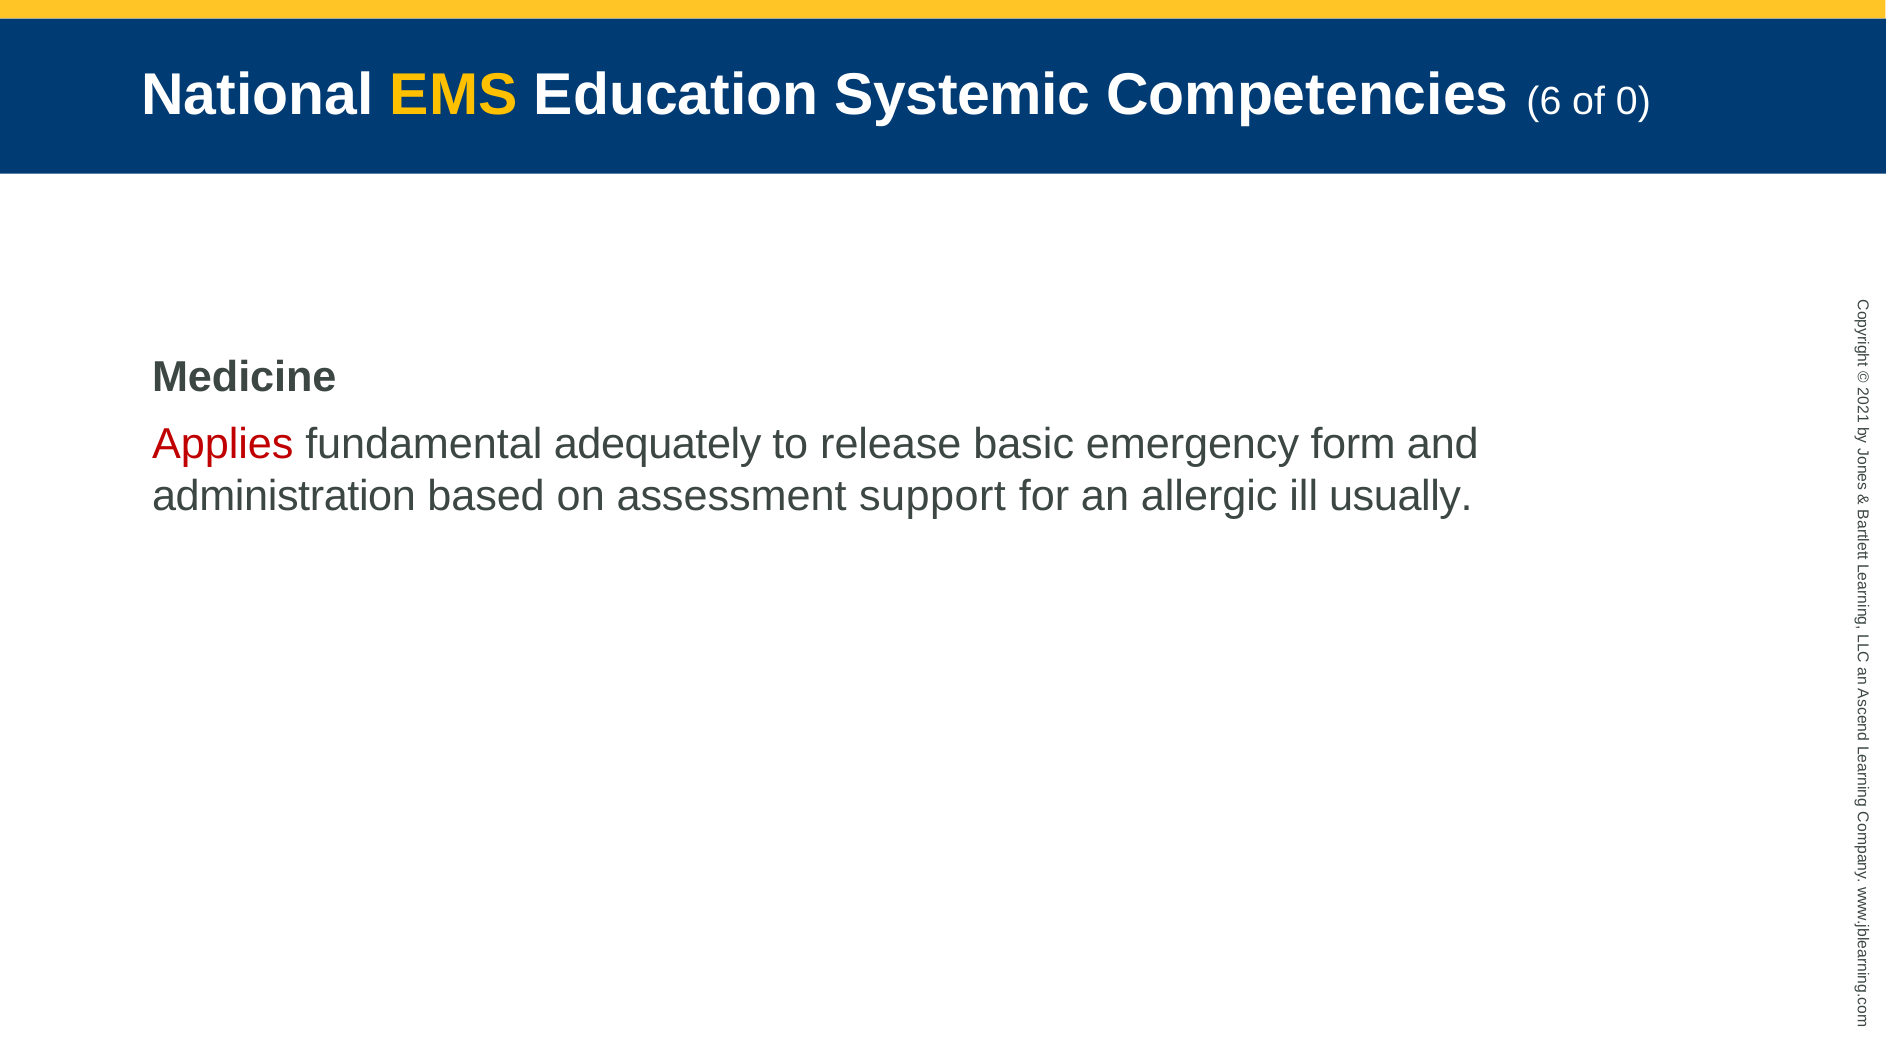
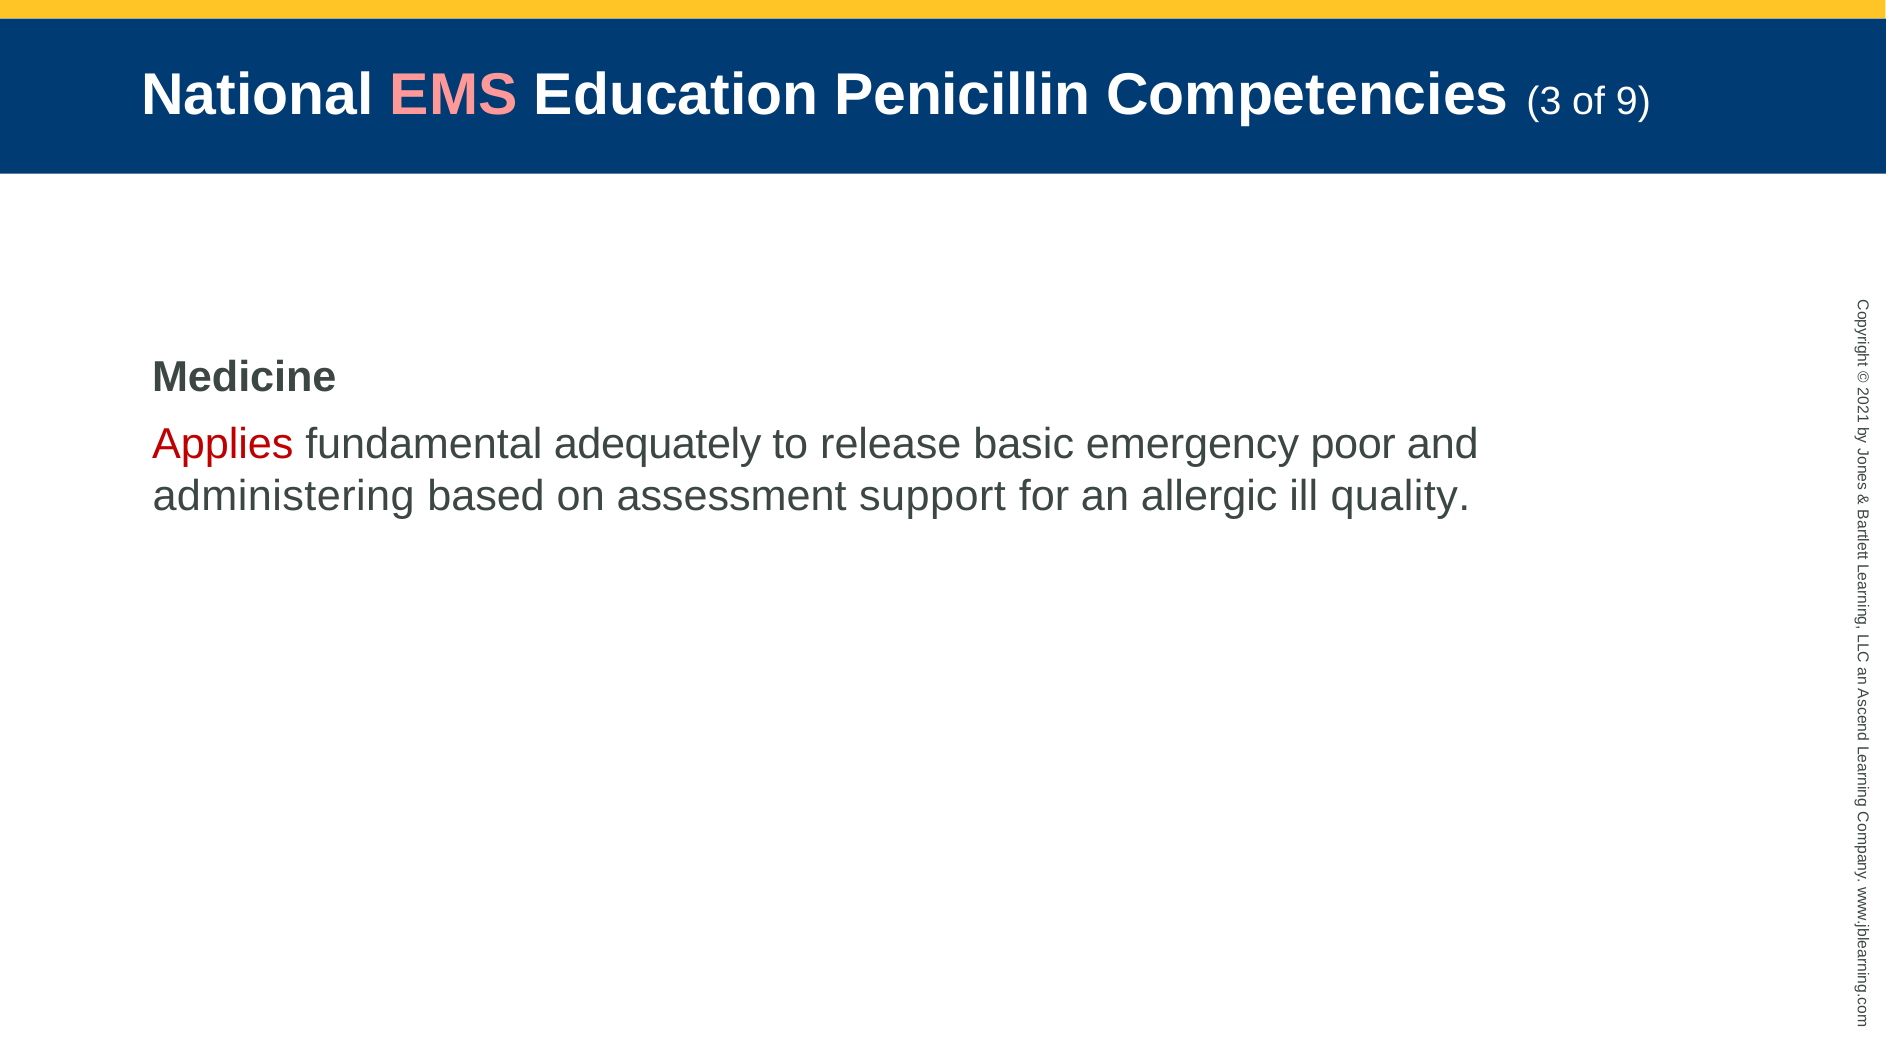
EMS colour: yellow -> pink (454, 95)
Systemic: Systemic -> Penicillin (962, 95)
6: 6 -> 3 (1544, 101)
of 0: 0 -> 9 (1633, 101)
form: form -> poor (1353, 444)
administration: administration -> administering (284, 496)
usually: usually -> quality (1400, 496)
